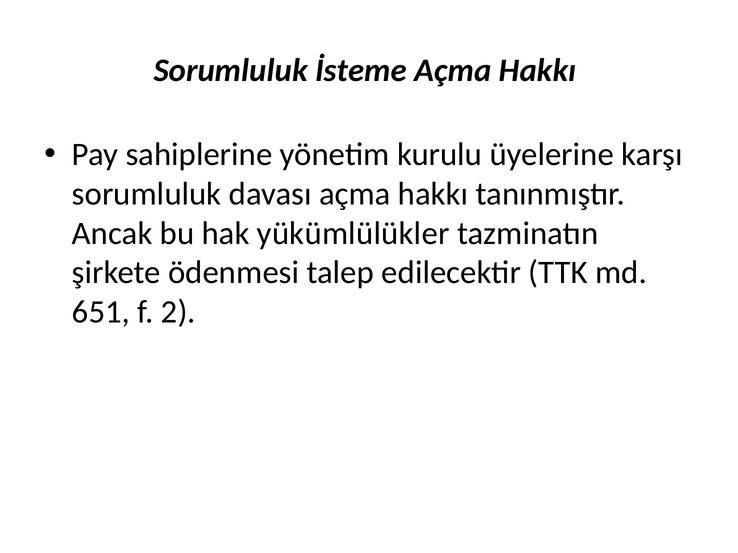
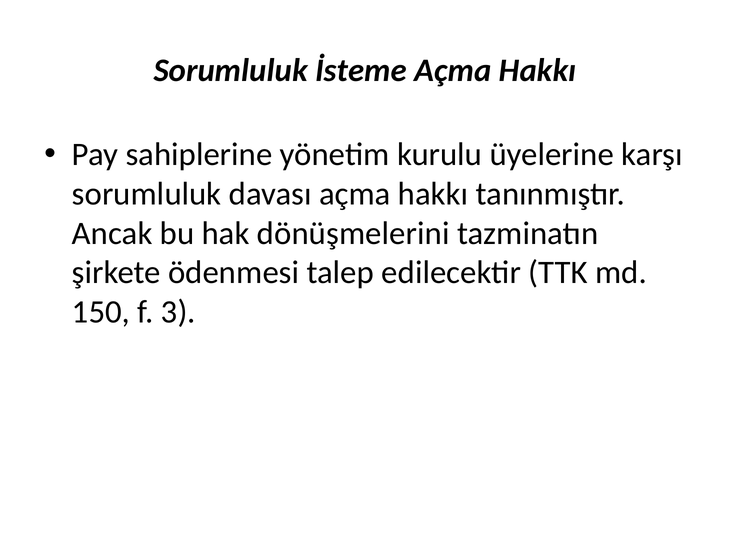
yükümlülükler: yükümlülükler -> dönüşmelerini (353, 234)
651: 651 -> 150 (101, 312)
2: 2 -> 3 (178, 312)
